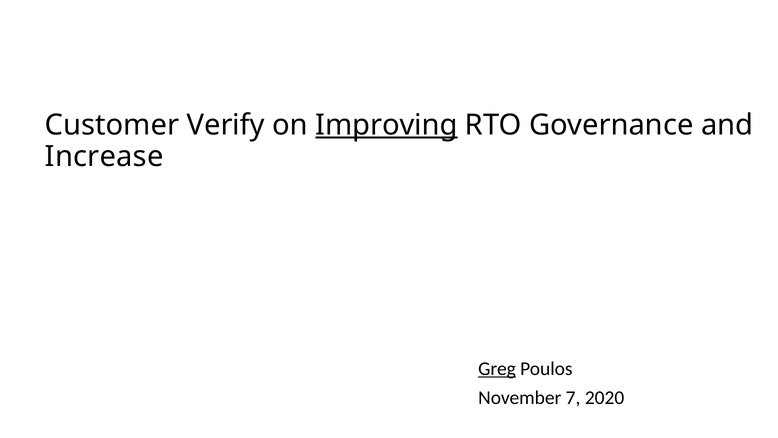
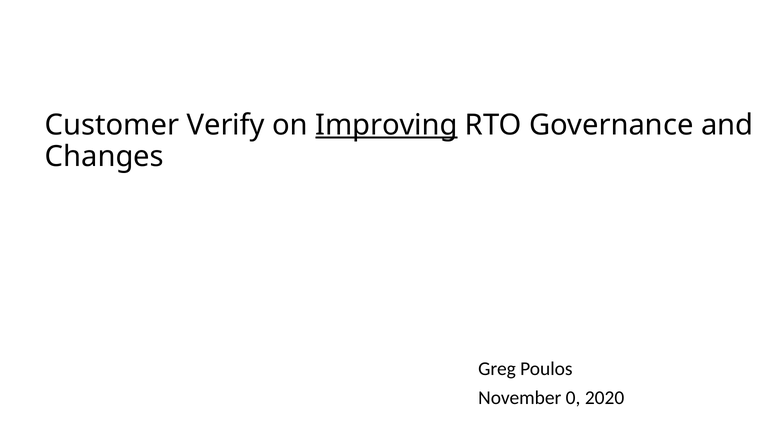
Increase: Increase -> Changes (104, 156)
Greg underline: present -> none (497, 368)
7: 7 -> 0 (573, 397)
